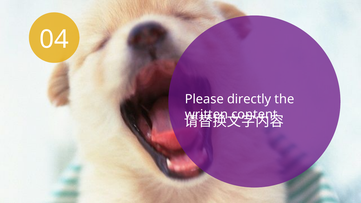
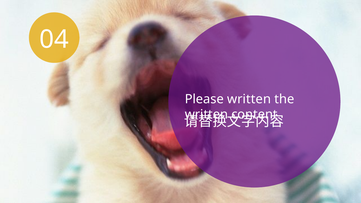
Please directly: directly -> written (249, 99)
